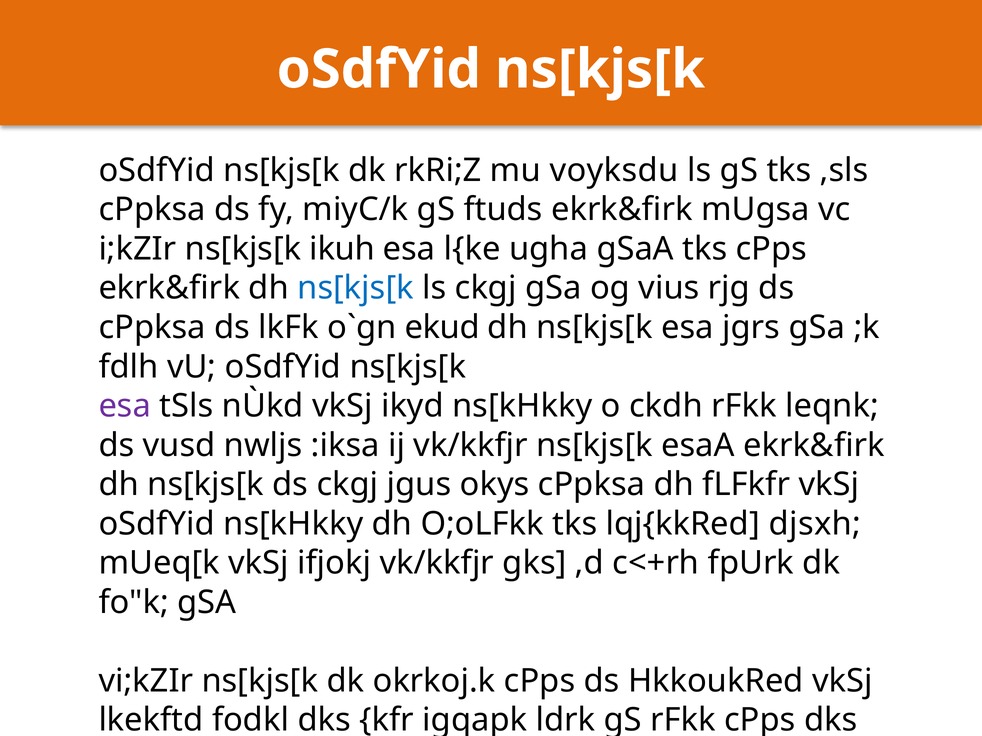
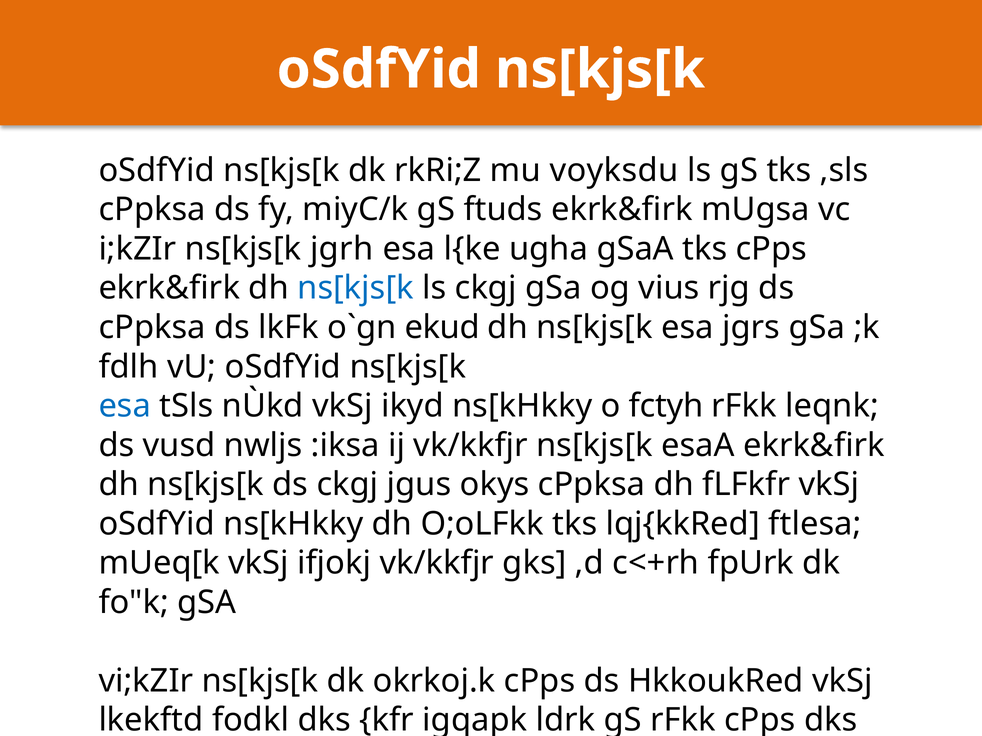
ikuh: ikuh -> jgrh (342, 249)
esa colour: purple -> blue (125, 406)
ckdh: ckdh -> fctyh (666, 406)
djsxh: djsxh -> ftlesa (815, 524)
